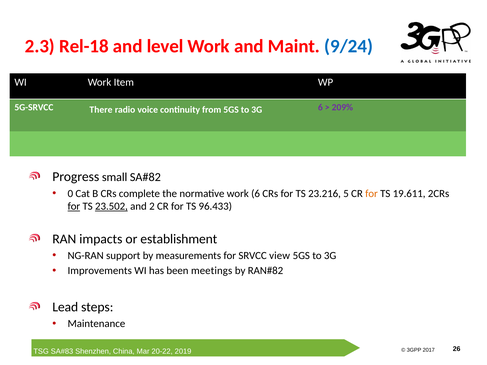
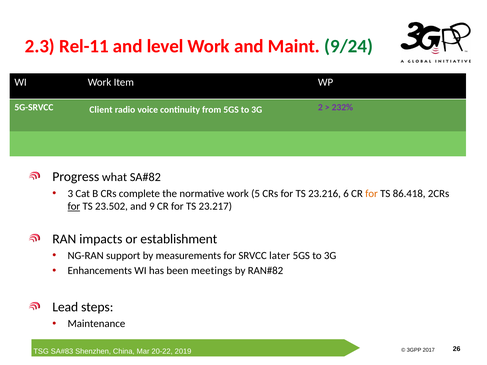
Rel-18: Rel-18 -> Rel-11 (84, 46)
9/24 colour: blue -> green (349, 46)
There: There -> Client (101, 110)
3G 6: 6 -> 2 (320, 107)
209%: 209% -> 232% (342, 107)
small: small -> what (115, 177)
0: 0 -> 3 (70, 194)
work 6: 6 -> 5 (256, 194)
5: 5 -> 6 (346, 194)
19.611: 19.611 -> 86.418 (409, 194)
23.502 underline: present -> none (111, 207)
2: 2 -> 9 (152, 207)
96.433: 96.433 -> 23.217 (215, 207)
view: view -> later (280, 256)
Improvements: Improvements -> Enhancements (100, 271)
